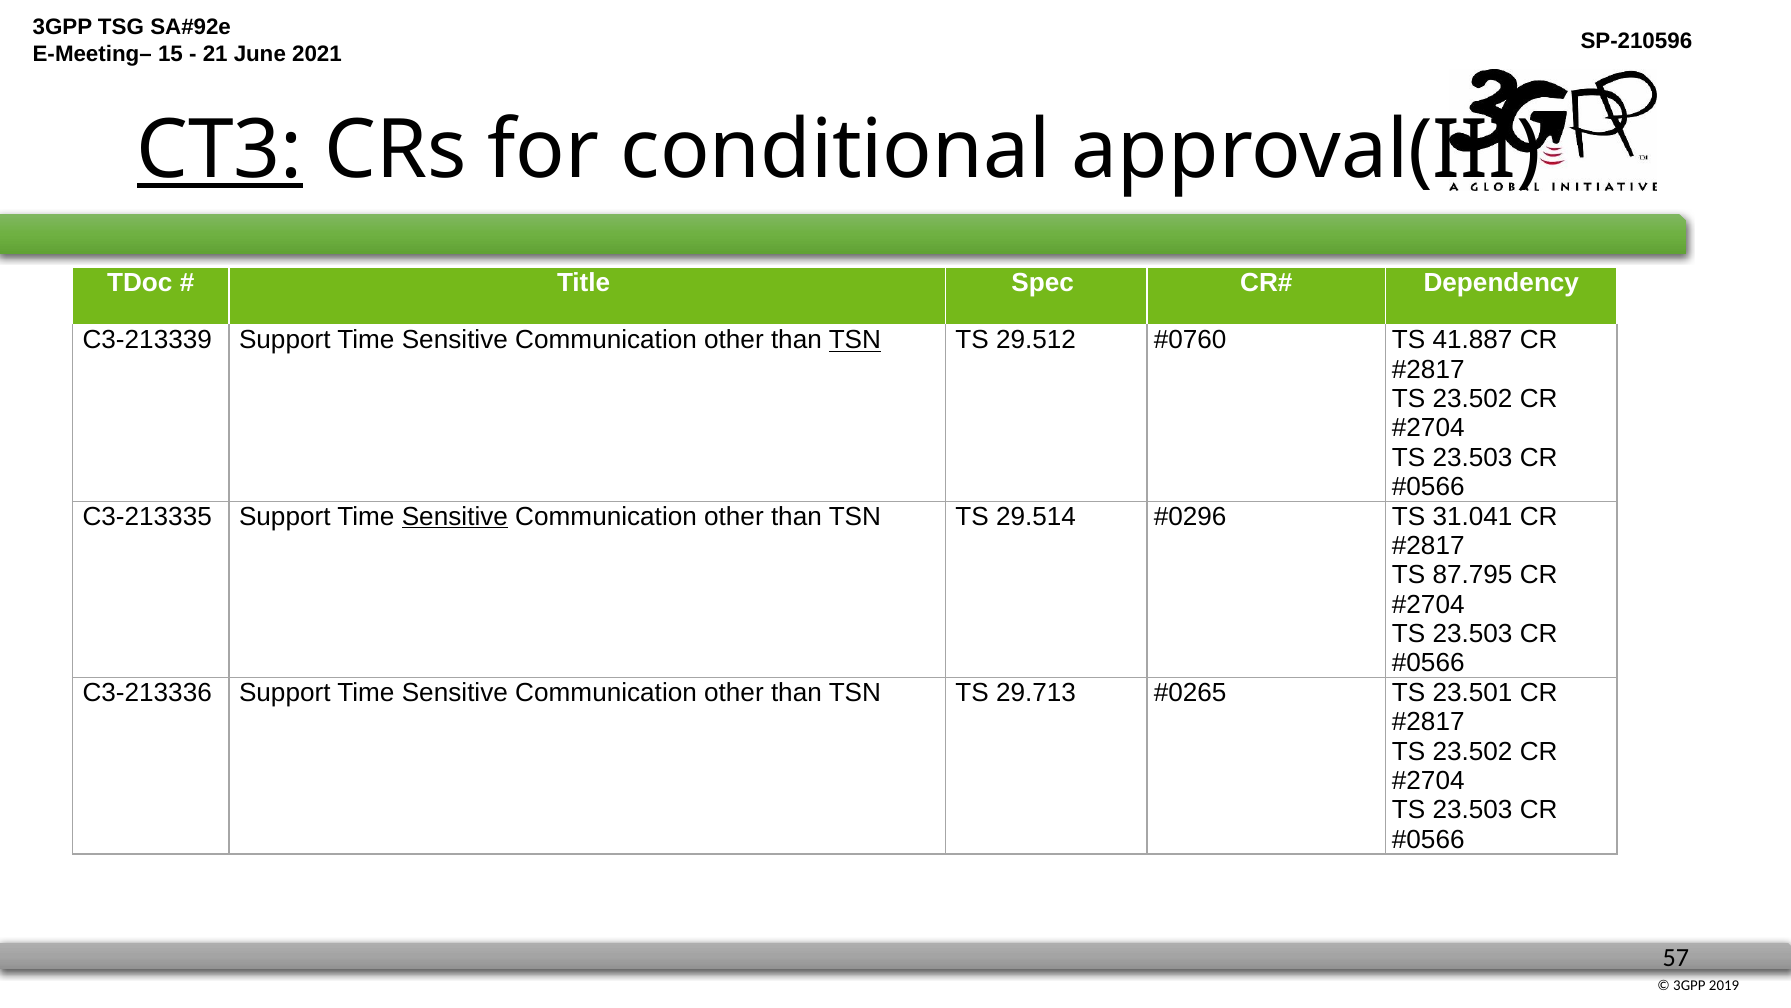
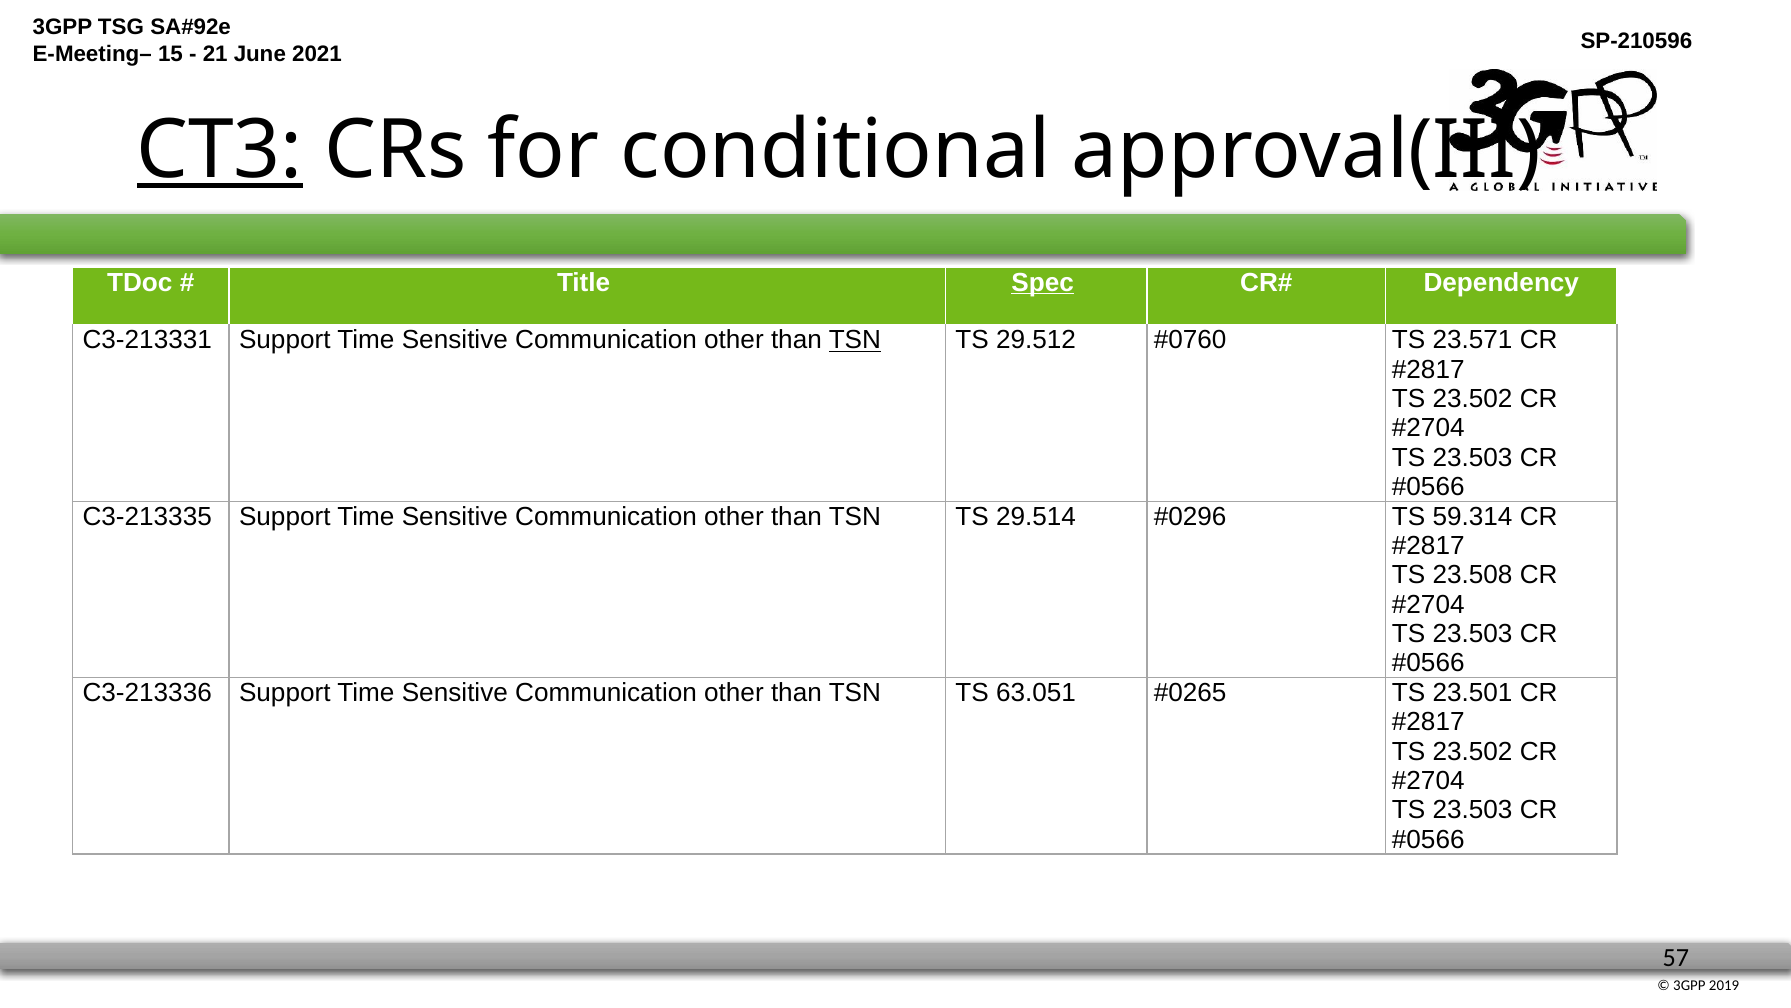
Spec underline: none -> present (1043, 282)
C3-213339: C3-213339 -> C3-213331 (147, 340)
41.887: 41.887 -> 23.571 (1473, 340)
Sensitive underline: present -> none (455, 516)
31.041: 31.041 -> 59.314 (1473, 516)
87.795: 87.795 -> 23.508 (1473, 575)
29.713: 29.713 -> 63.051 (1036, 692)
